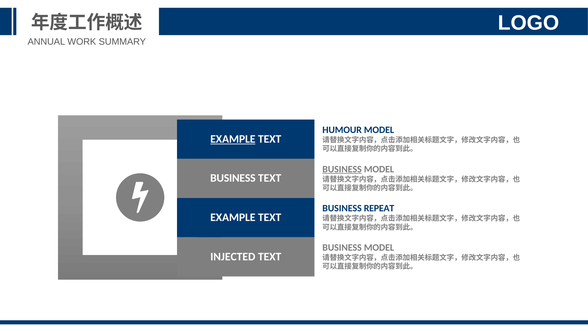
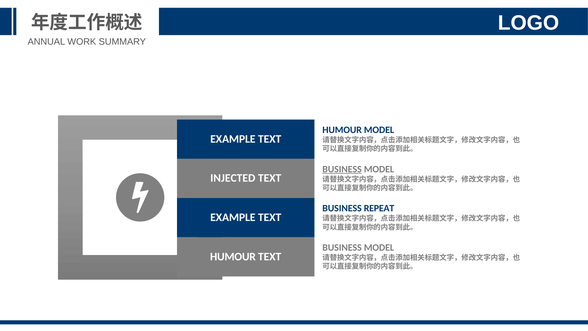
EXAMPLE underline: present -> none (233, 139)
BUSINESS: BUSINESS -> INJECTED (233, 178)
INJECTED: INJECTED -> HUMOUR (233, 256)
